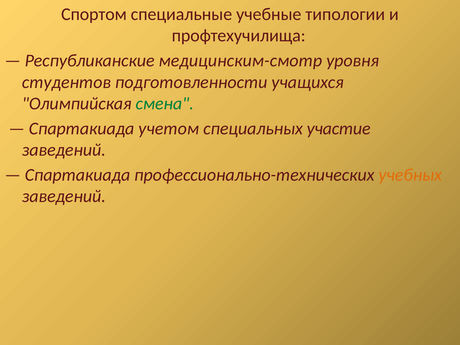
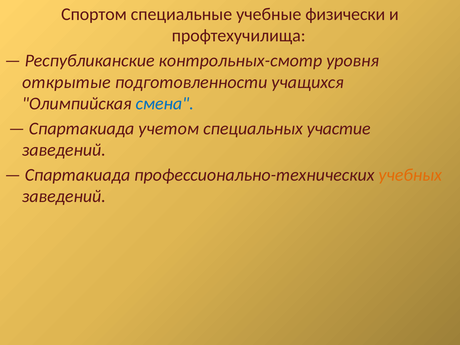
типологии: типологии -> физически (345, 14)
медицинским-смотр: медицинским-смотр -> контрольных-смотр (240, 61)
студентов: студентов -> открытые (66, 82)
смена colour: green -> blue (165, 104)
